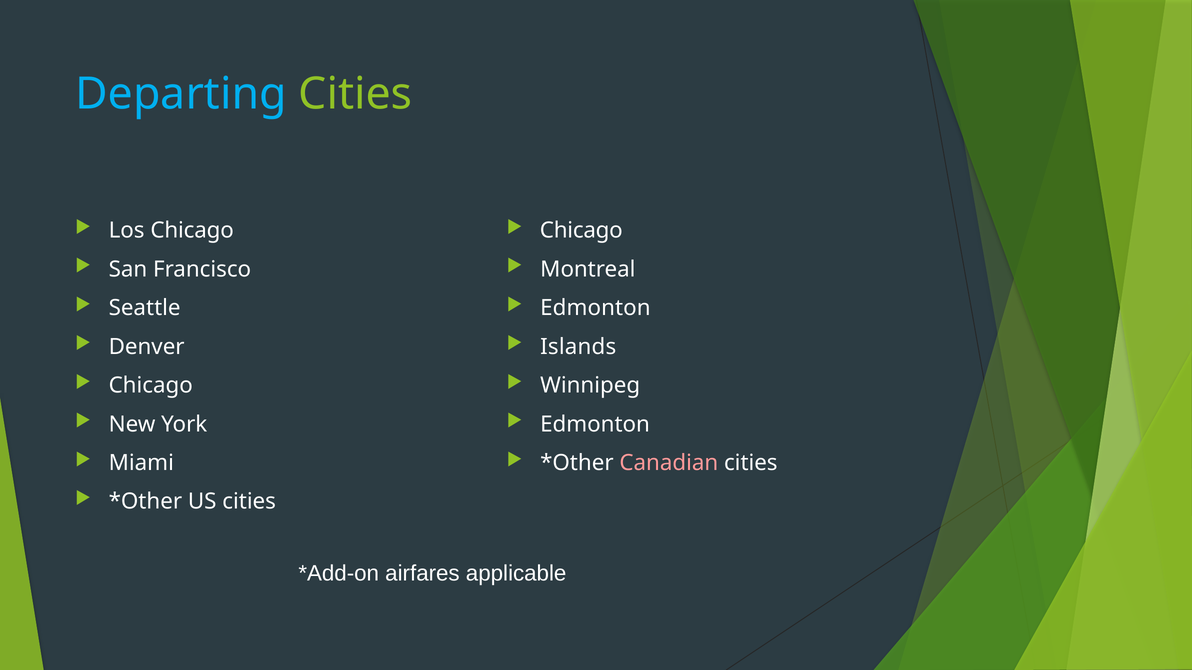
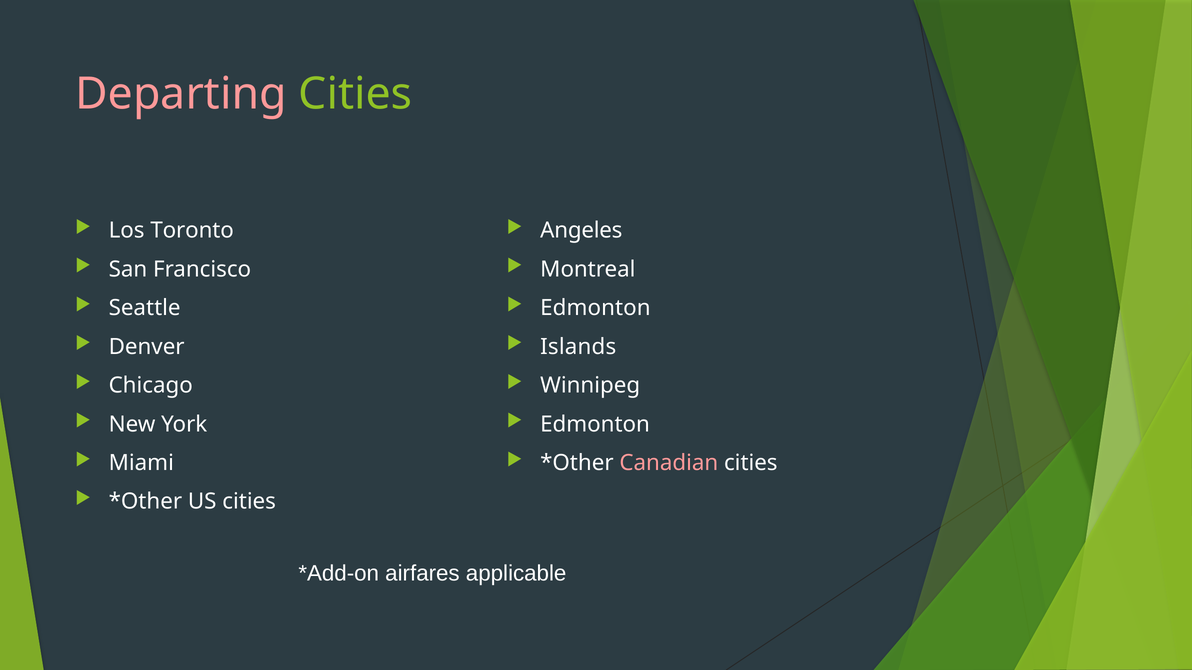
Departing colour: light blue -> pink (181, 94)
Los Chicago: Chicago -> Toronto (192, 231)
Chicago: Chicago -> Angeles (581, 231)
